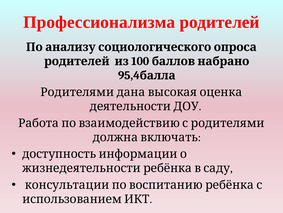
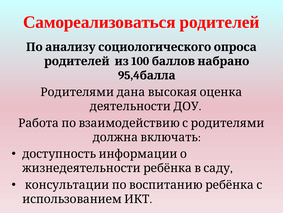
Профессионализма: Профессионализма -> Самореализоваться (99, 22)
